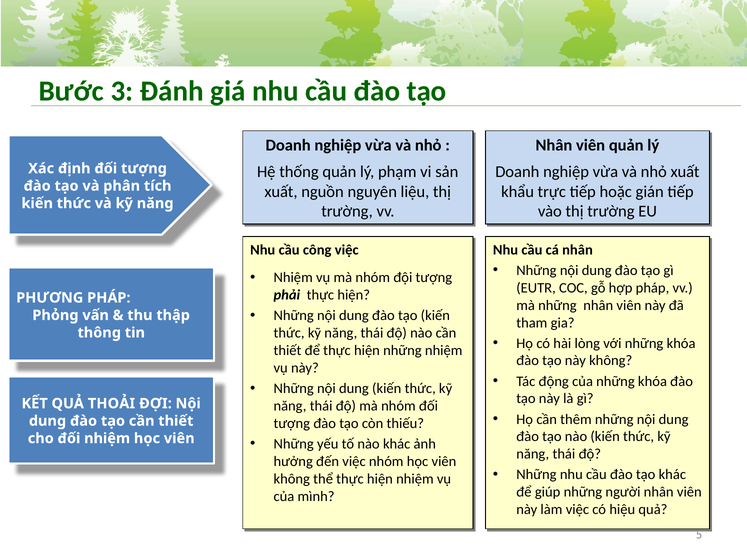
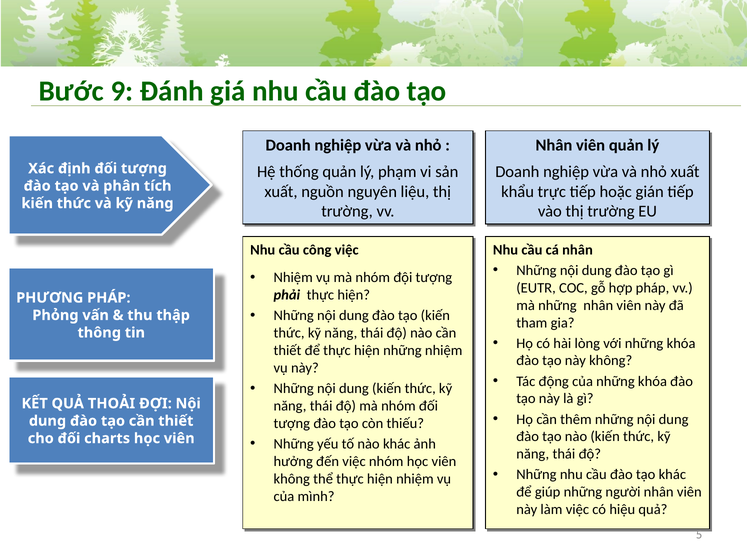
3: 3 -> 9 (122, 91)
đối nhiệm: nhiệm -> charts (107, 439)
